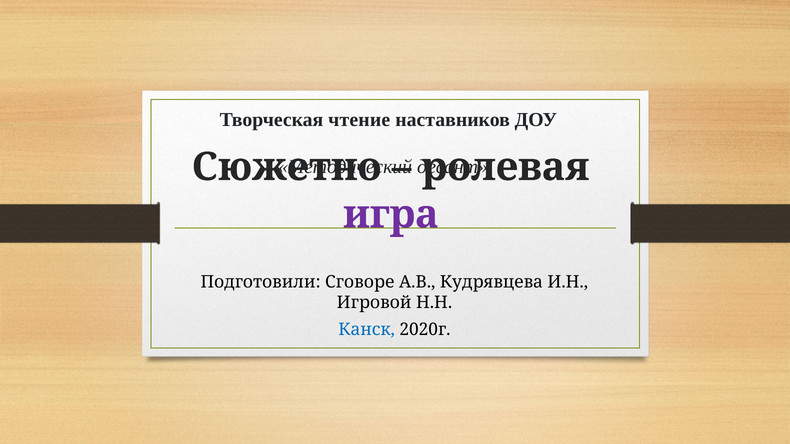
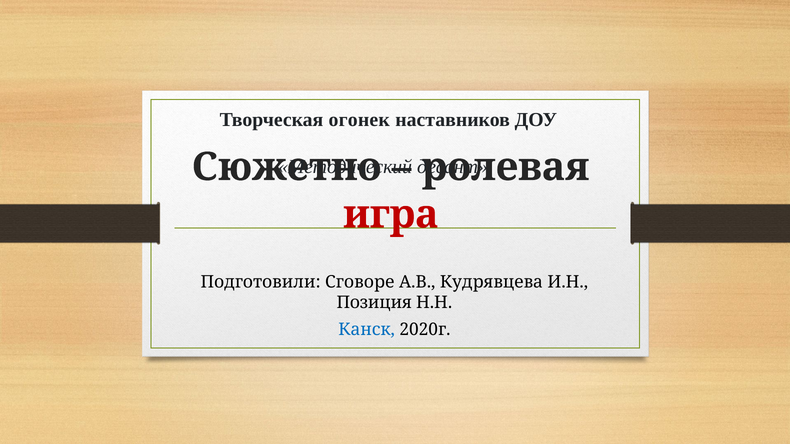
чтение: чтение -> огонек (359, 120)
игра colour: purple -> red (391, 215)
Игровой: Игровой -> Позиция (374, 303)
